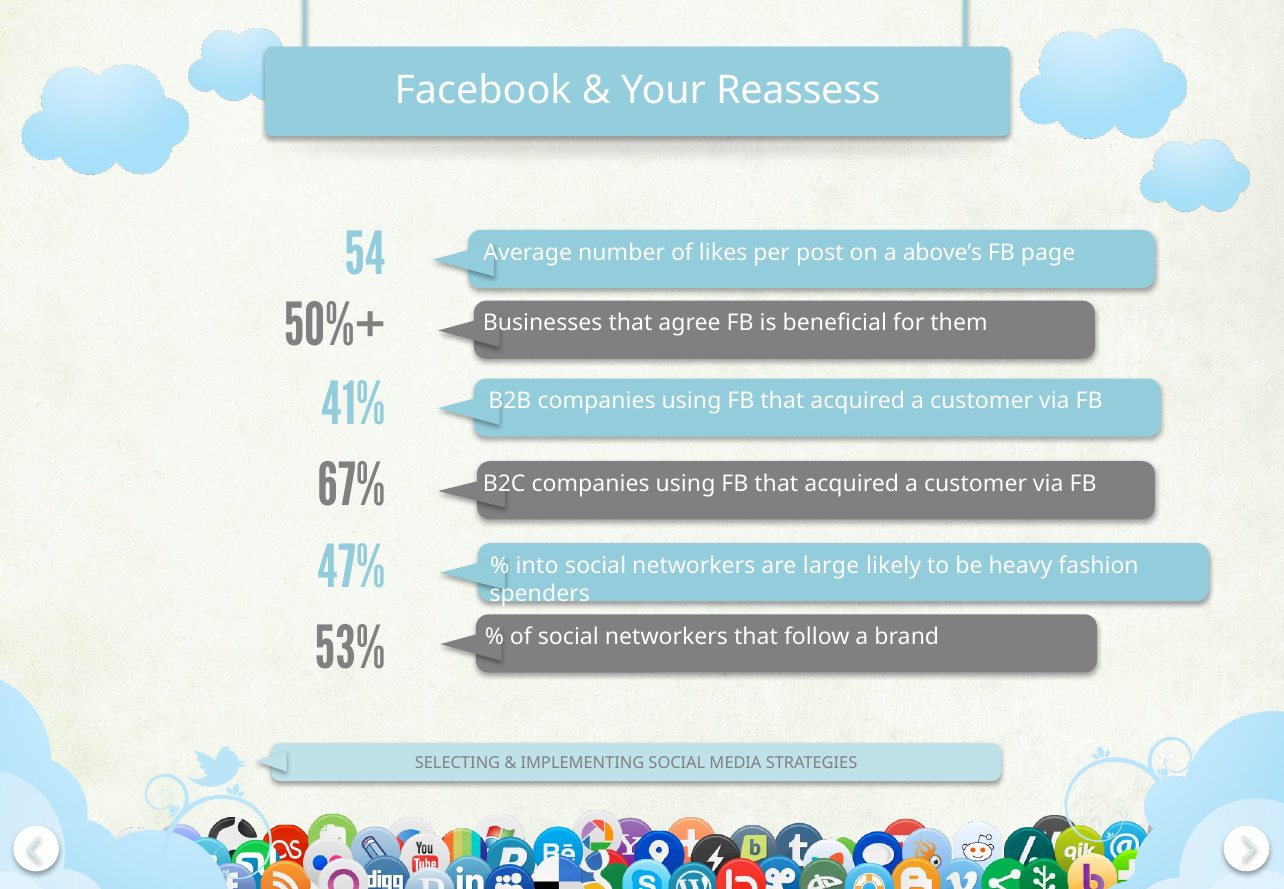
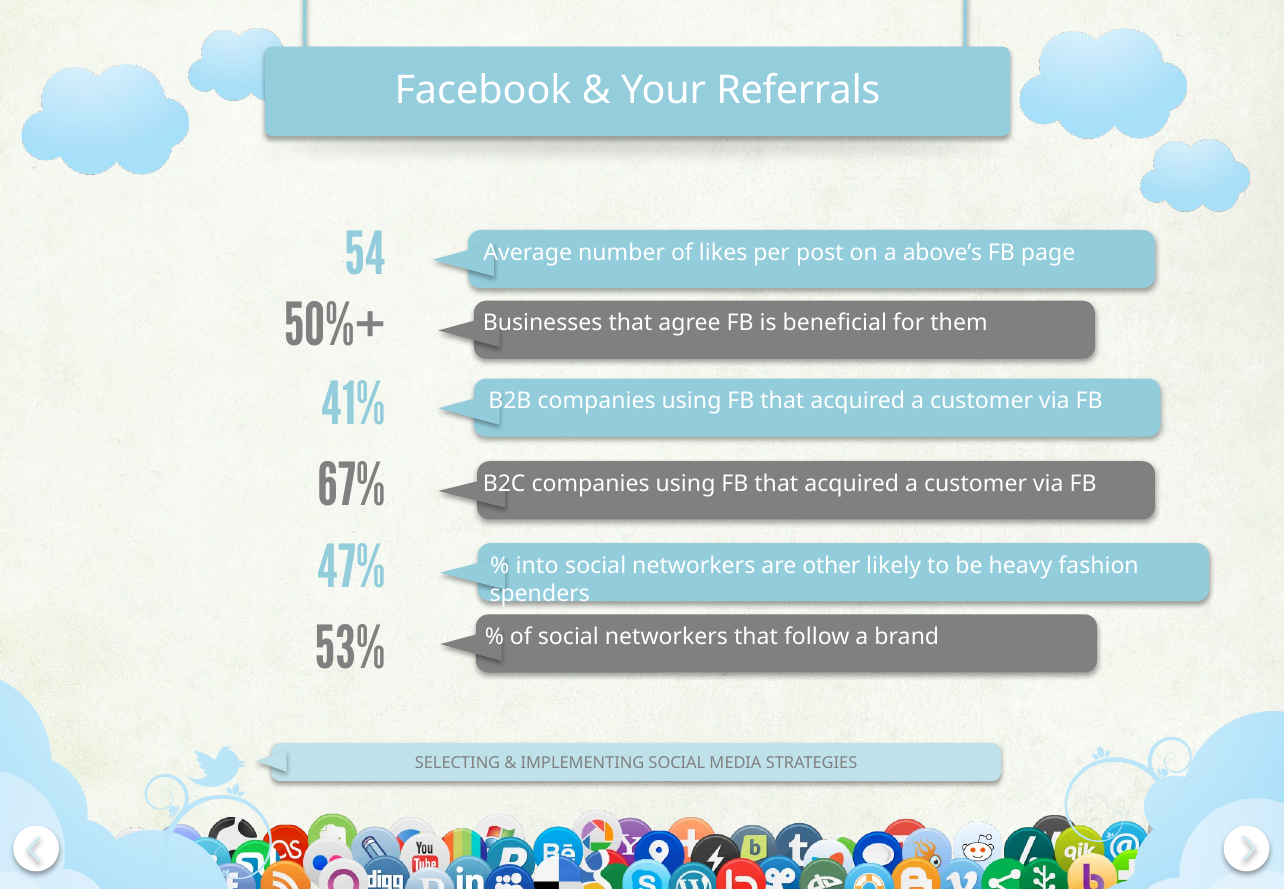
Reassess: Reassess -> Referrals (798, 91)
large: large -> other (831, 566)
